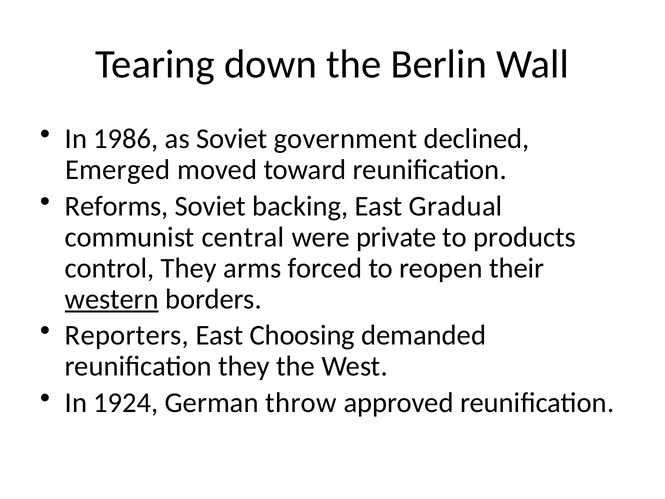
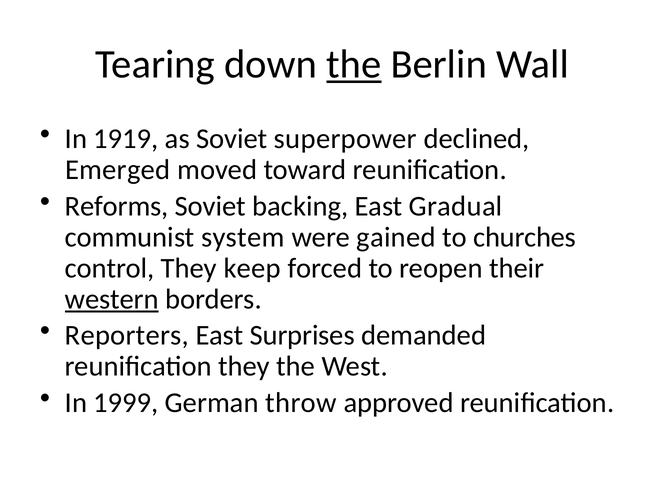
the underline: none -> present (354, 64)
1986: 1986 -> 1919 (126, 139)
government: government -> superpower (345, 139)
central: central -> system (243, 237)
private: private -> gained (396, 237)
products: products -> churches (525, 237)
arms: arms -> keep (252, 268)
Choosing: Choosing -> Surprises (302, 335)
1924: 1924 -> 1999 (126, 402)
